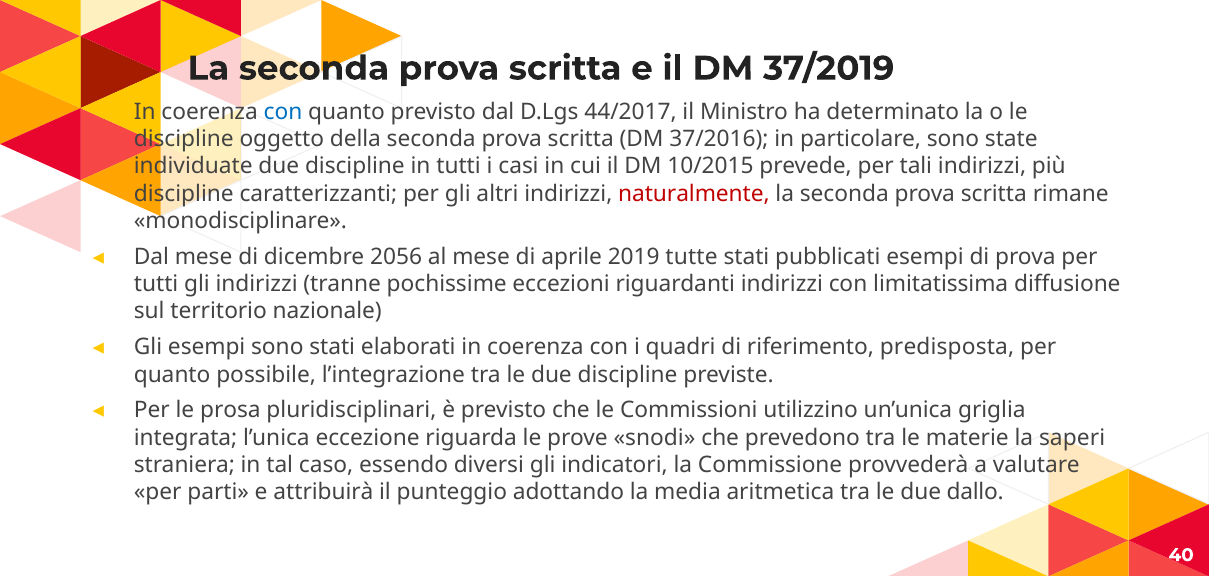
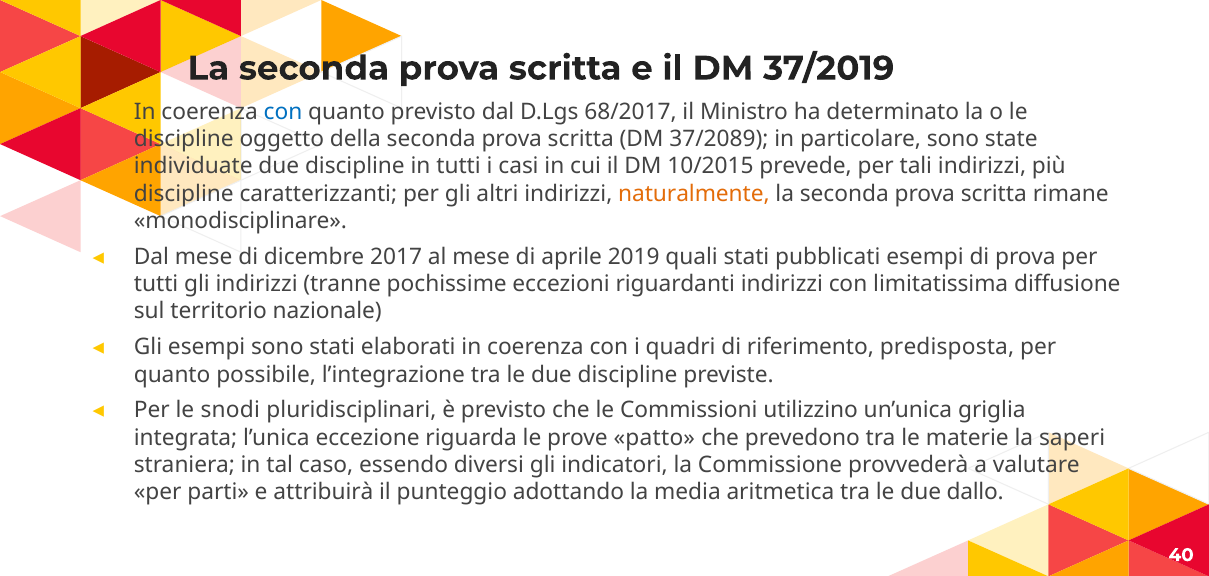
44/2017: 44/2017 -> 68/2017 (630, 112)
37/2016: 37/2016 -> 37/2089 (719, 139)
naturalmente colour: red -> orange (694, 194)
2056: 2056 -> 2017 (396, 257)
tutte: tutte -> quali (692, 257)
prosa: prosa -> snodi (230, 410)
snodi: snodi -> patto (654, 438)
